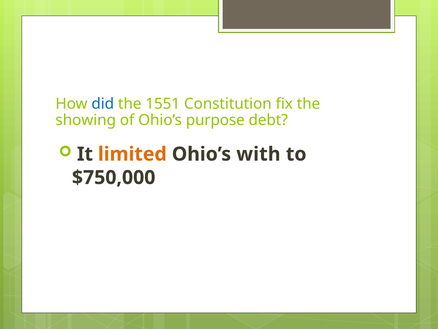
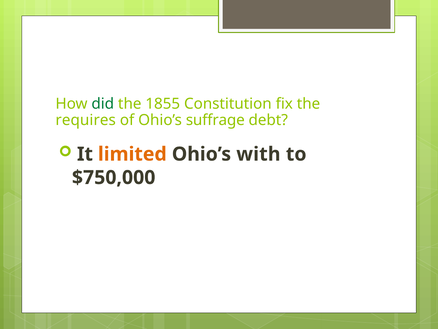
did colour: blue -> green (103, 104)
1551: 1551 -> 1855 (163, 104)
showing: showing -> requires (86, 120)
purpose: purpose -> suffrage (215, 120)
